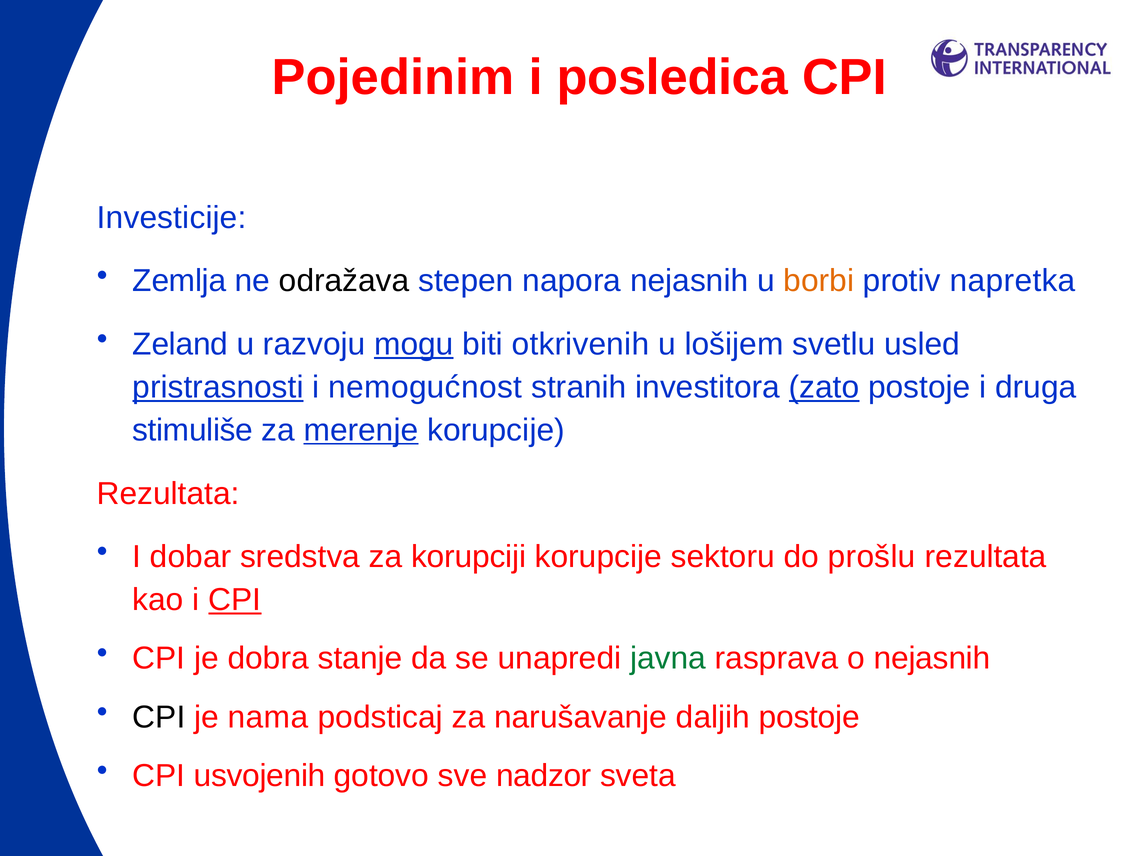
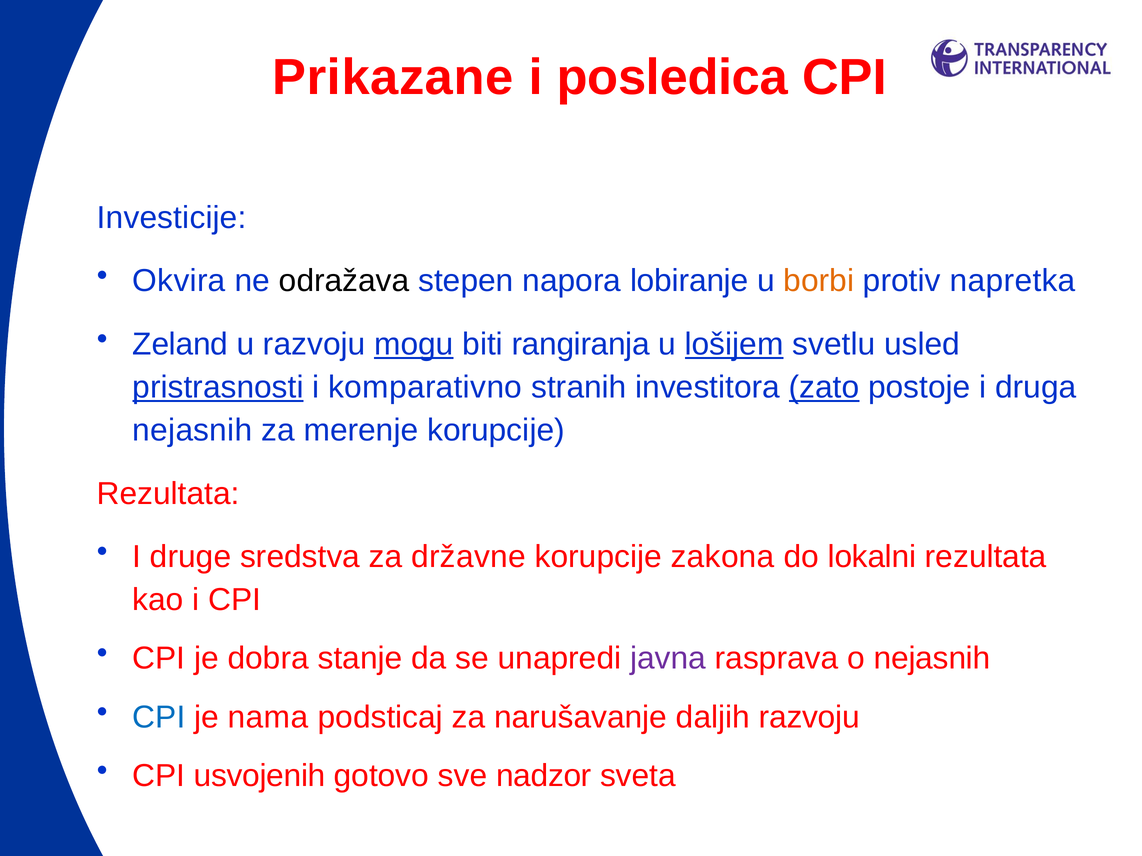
Pojedinim: Pojedinim -> Prikazane (393, 78)
Zemlja: Zemlja -> Okvira (179, 281)
napora nejasnih: nejasnih -> lobiranje (689, 281)
otkrivenih: otkrivenih -> rangiranja (581, 345)
lošijem underline: none -> present (734, 345)
nemogućnost: nemogućnost -> komparativno (425, 388)
stimuliše: stimuliše -> nejasnih (192, 430)
merenje underline: present -> none (361, 430)
dobar: dobar -> druge (191, 557)
korupciji: korupciji -> državne (468, 557)
sektoru: sektoru -> zakona (723, 557)
prošlu: prošlu -> lokalni (872, 557)
CPI underline: present -> none (235, 600)
javna colour: green -> purple (668, 659)
CPI colour: black -> blue (159, 718)
daljih postoje: postoje -> razvoju (809, 718)
